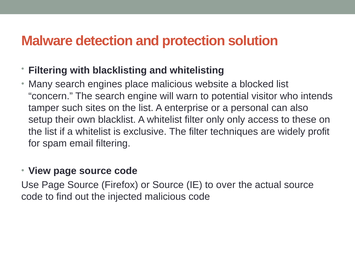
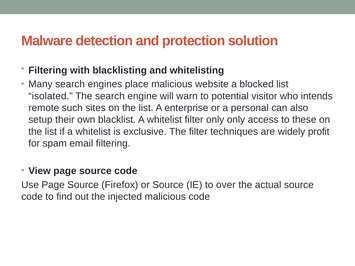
concern: concern -> isolated (51, 96)
tamper: tamper -> remote (44, 108)
